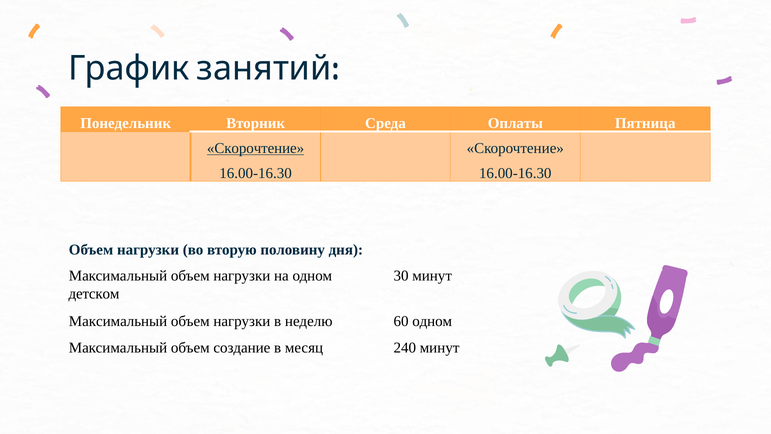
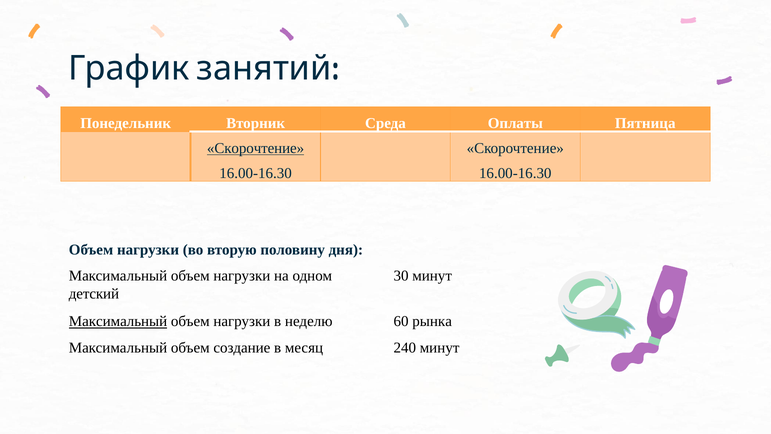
детском: детском -> детский (94, 294)
Максимальный underline: none -> present (118, 321)
60 одном: одном -> рынка (432, 321)
